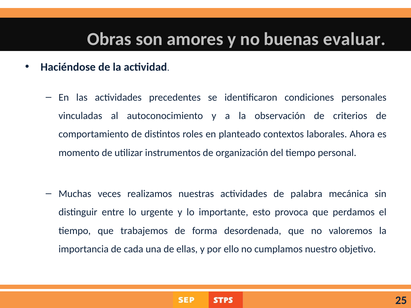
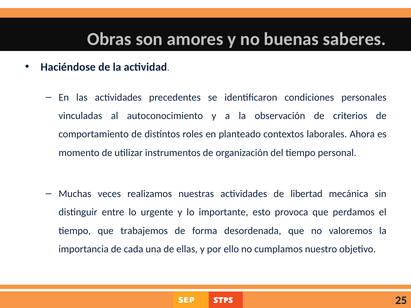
evaluar: evaluar -> saberes (355, 39)
palabra: palabra -> libertad (307, 194)
